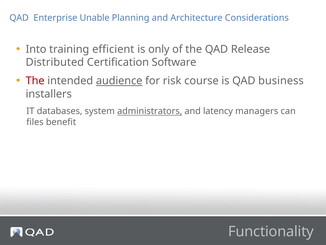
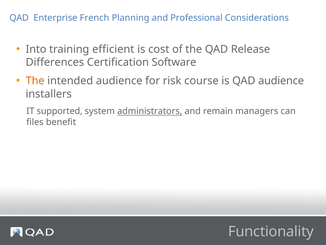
Unable: Unable -> French (95, 18)
Architecture: Architecture -> Professional (196, 18)
only: only -> cost (159, 49)
Distributed: Distributed -> Differences (55, 62)
The colour: red -> orange (35, 81)
audience underline: present -> none (119, 81)
QAD business: business -> audience (281, 81)
databases: databases -> supported (60, 111)
latency: latency -> remain (218, 111)
